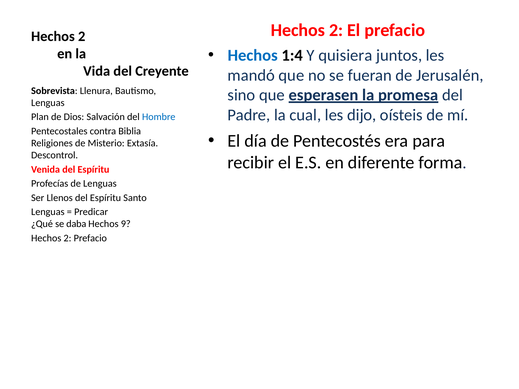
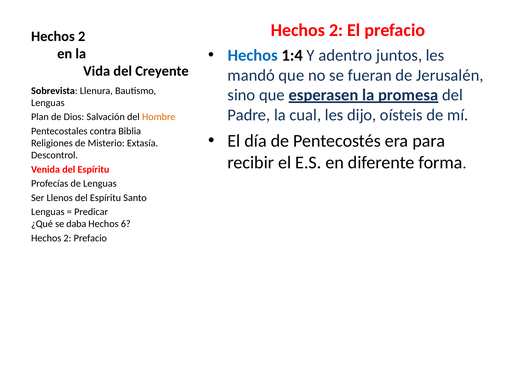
quisiera: quisiera -> adentro (345, 55)
Hombre colour: blue -> orange (159, 117)
9: 9 -> 6 (126, 224)
